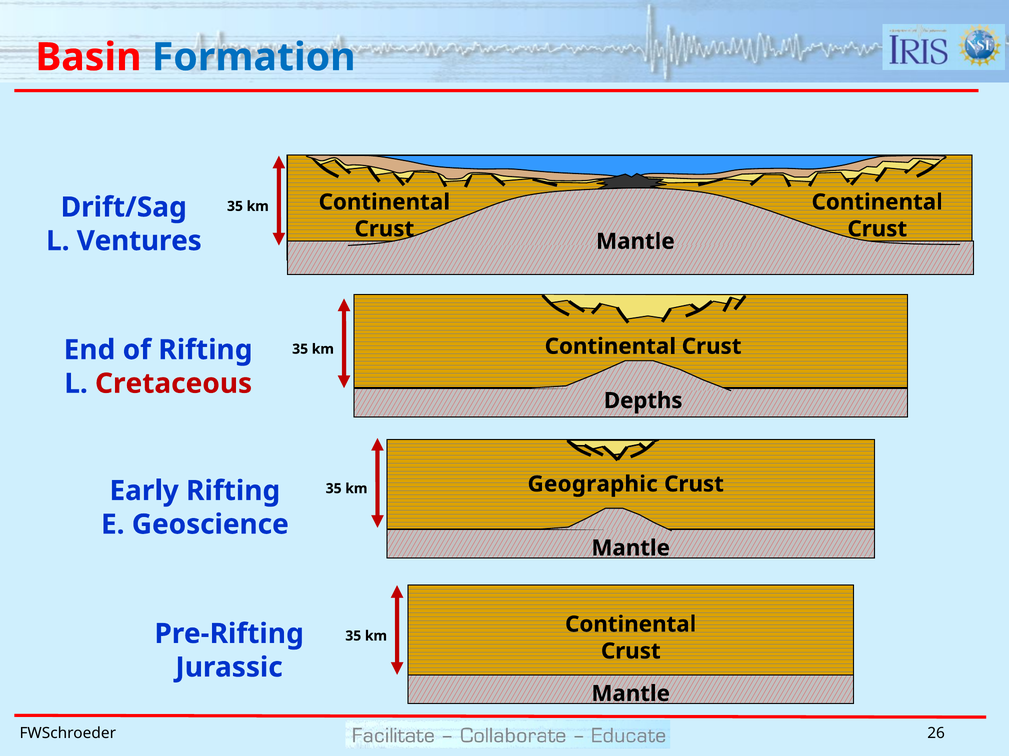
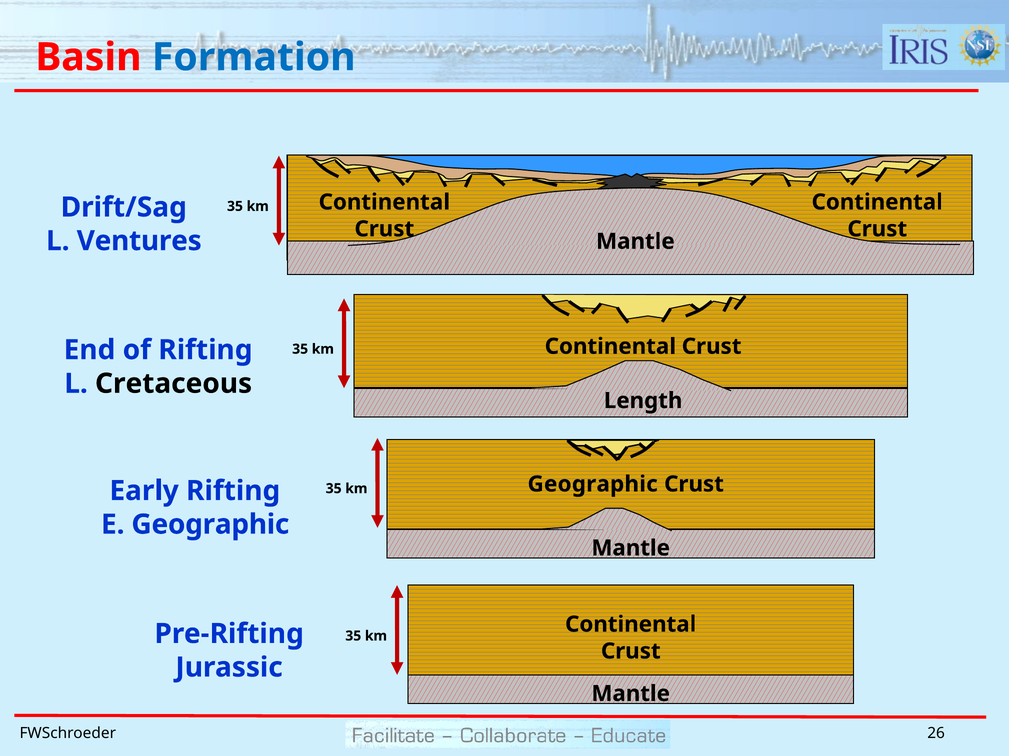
Cretaceous colour: red -> black (174, 384)
Depths: Depths -> Length (643, 401)
E Geoscience: Geoscience -> Geographic (210, 525)
